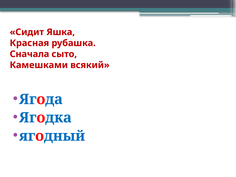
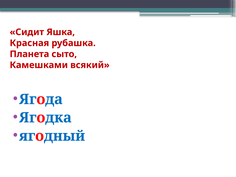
Сначала: Сначала -> Планета (29, 54)
